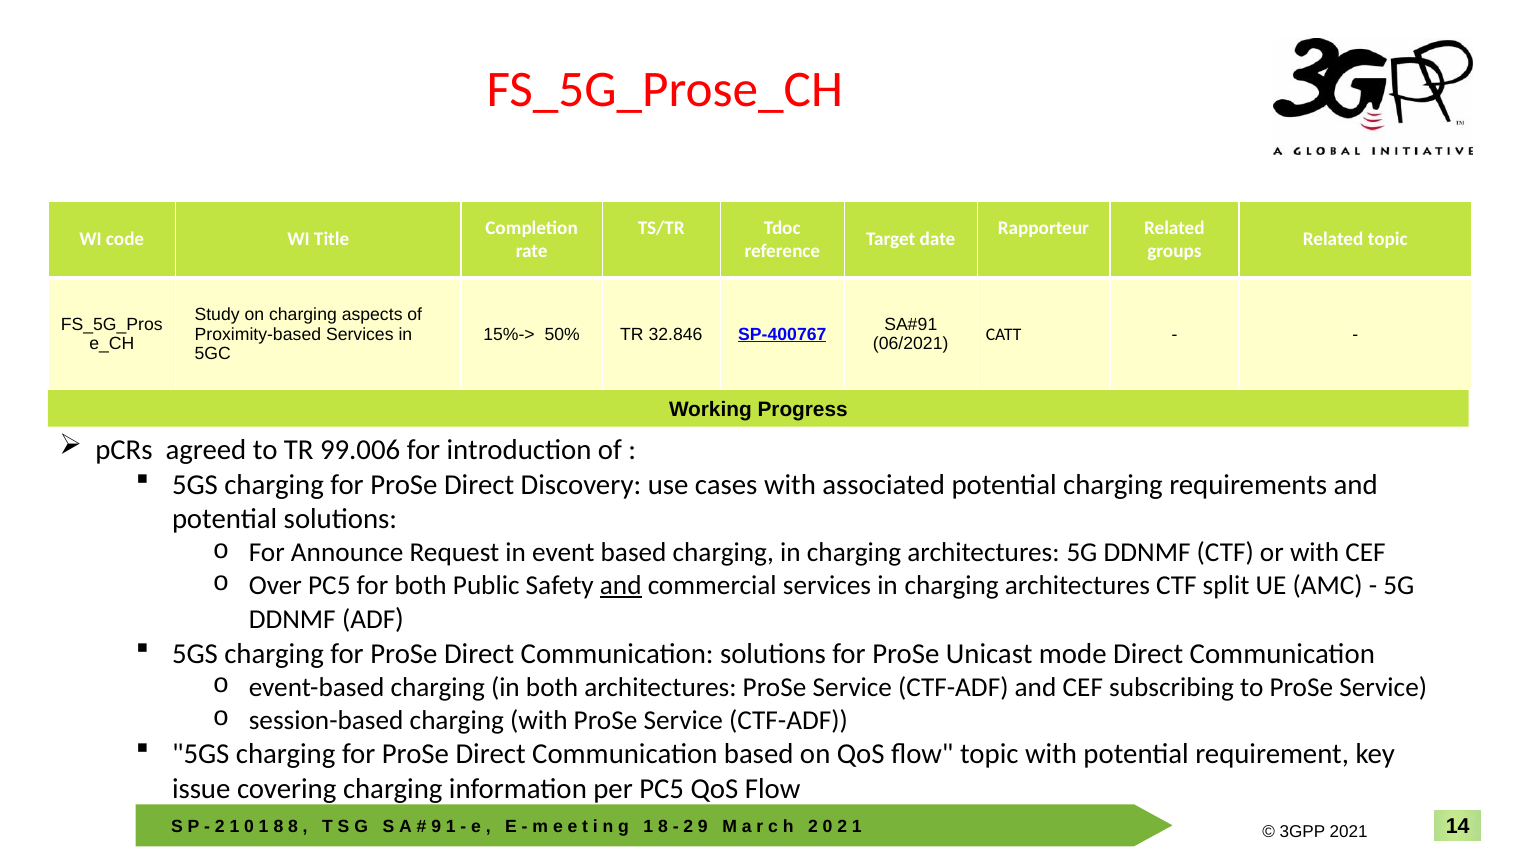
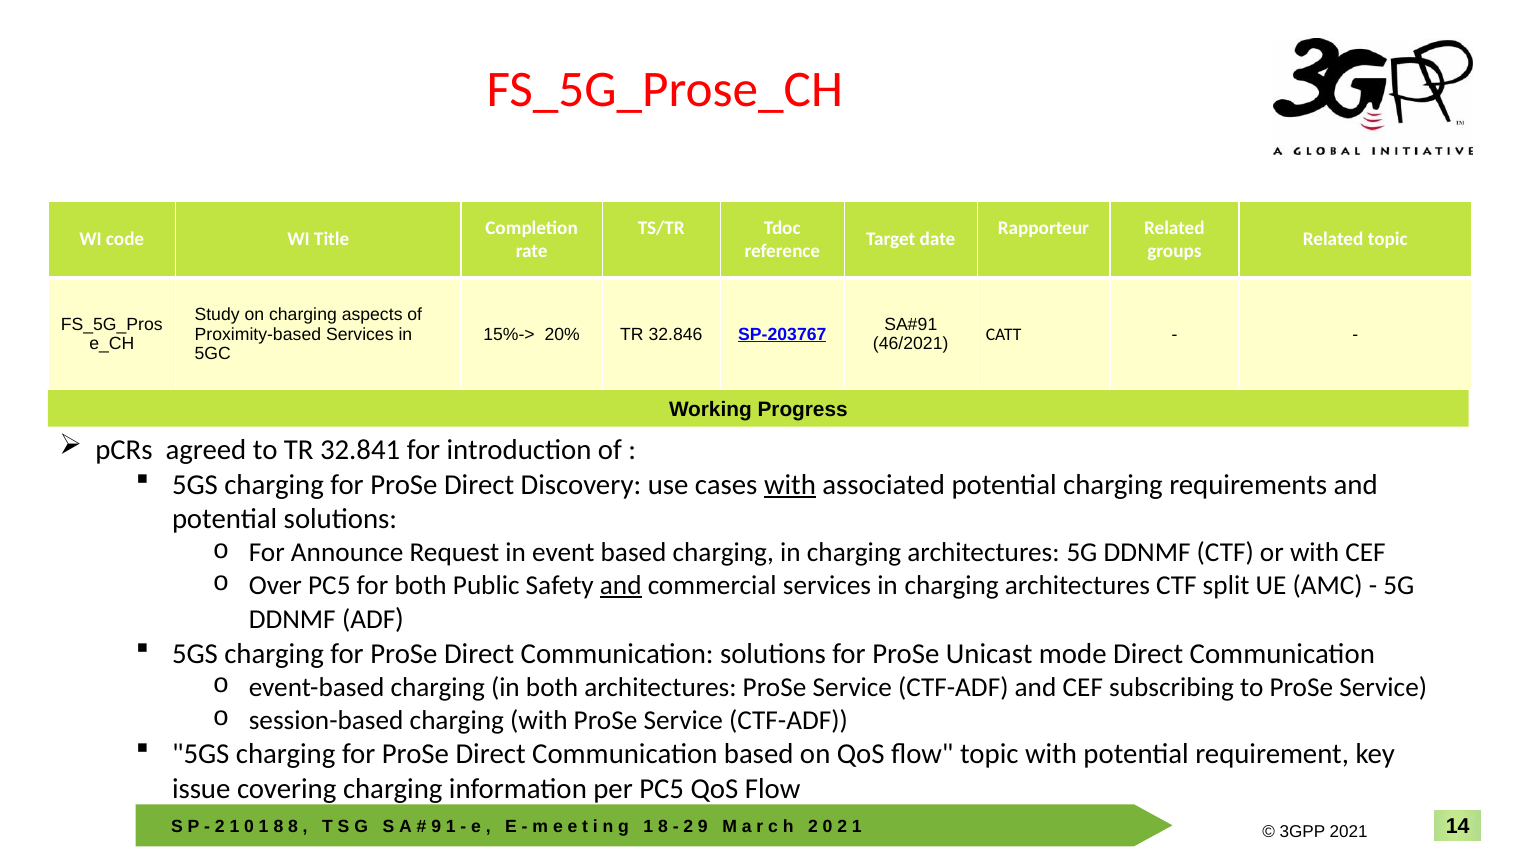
50%: 50% -> 20% (562, 334)
SP-400767: SP-400767 -> SP-203767 (782, 334)
06/2021: 06/2021 -> 46/2021 (911, 344)
99.006: 99.006 -> 32.841 (360, 450)
with underline: none -> present (790, 484)
